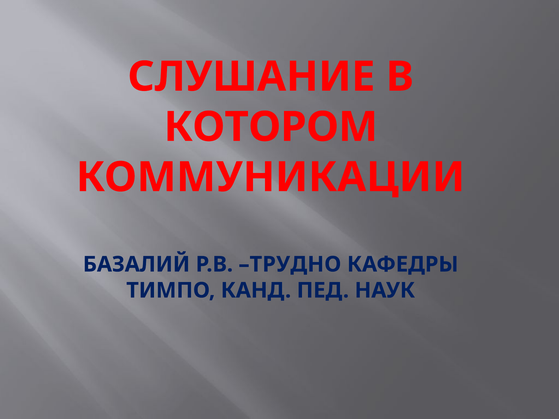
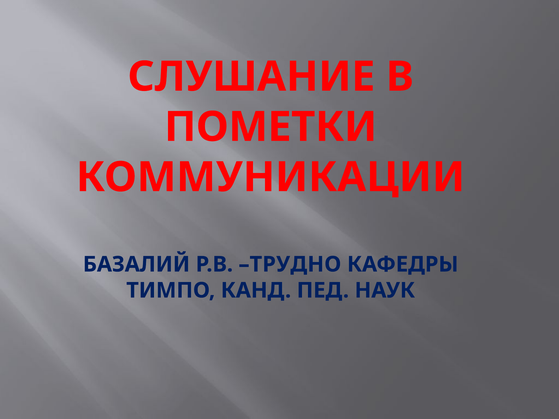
КОТОРОМ: КОТОРОМ -> ПОМЕТКИ (271, 127)
